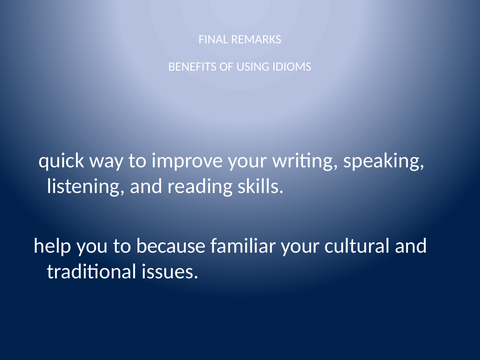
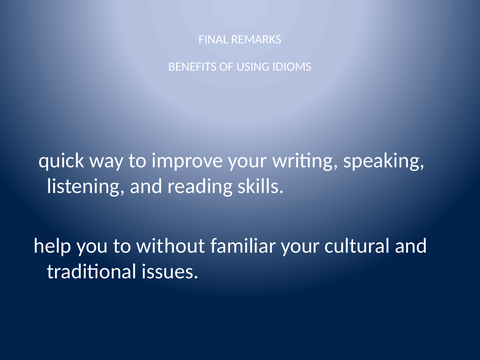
because: because -> without (171, 246)
